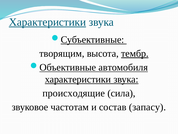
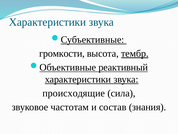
Характеристики underline: present -> none (47, 22)
творящим: творящим -> громкости (62, 53)
автомобиля: автомобиля -> реактивный (123, 67)
запасу: запасу -> знания (147, 107)
